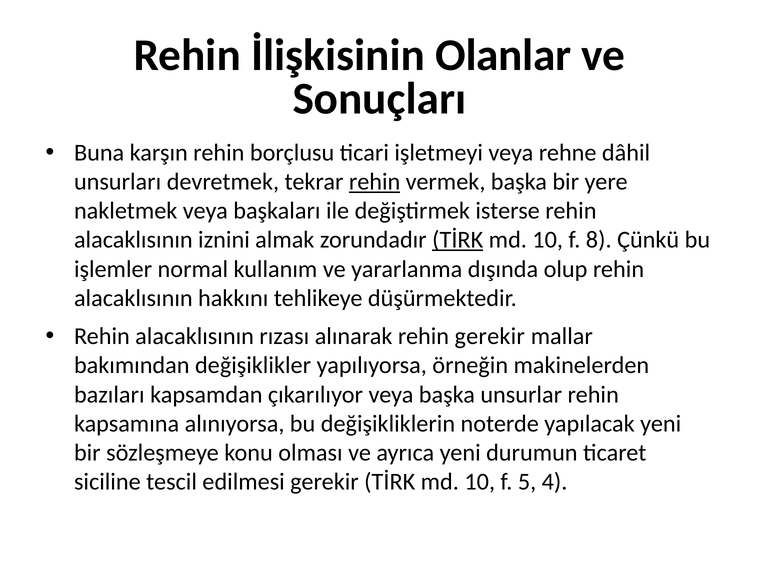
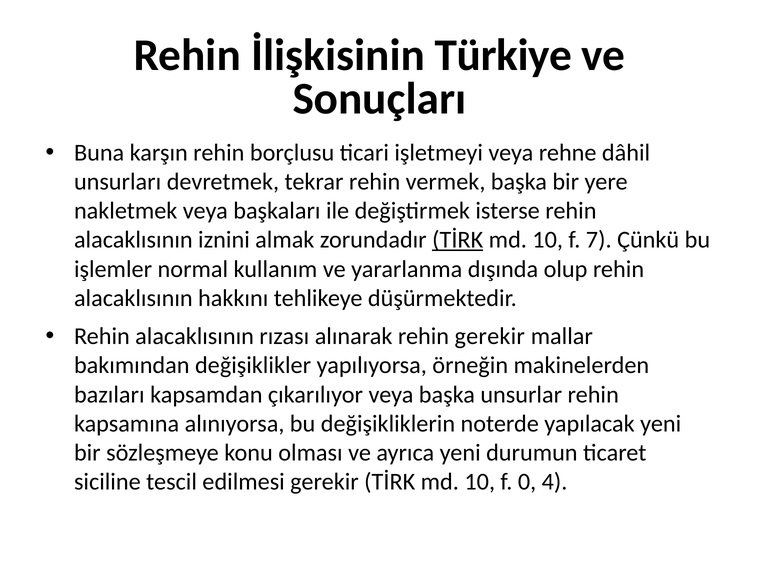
Olanlar: Olanlar -> Türkiye (503, 55)
rehin underline: present -> none (375, 182)
8: 8 -> 7 (599, 240)
5: 5 -> 0 (527, 482)
